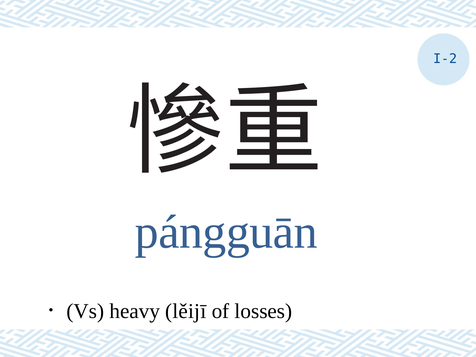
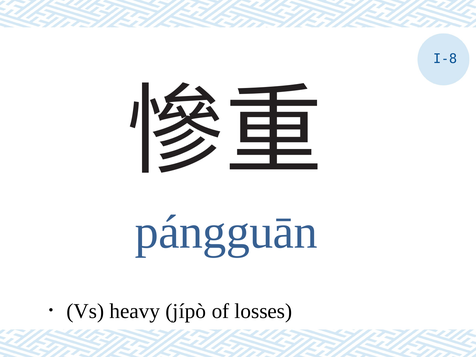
I-2: I-2 -> I-8 (445, 59)
lěijī: lěijī -> jípò (186, 311)
